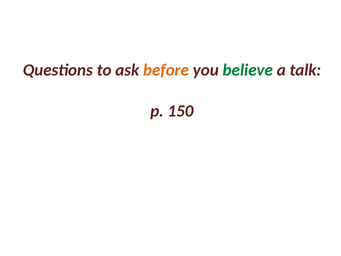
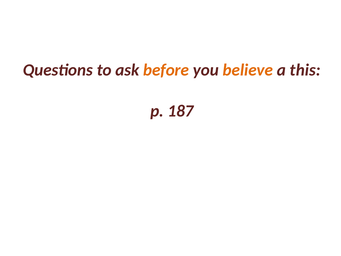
believe colour: green -> orange (248, 70)
talk: talk -> this (305, 70)
150: 150 -> 187 (181, 111)
